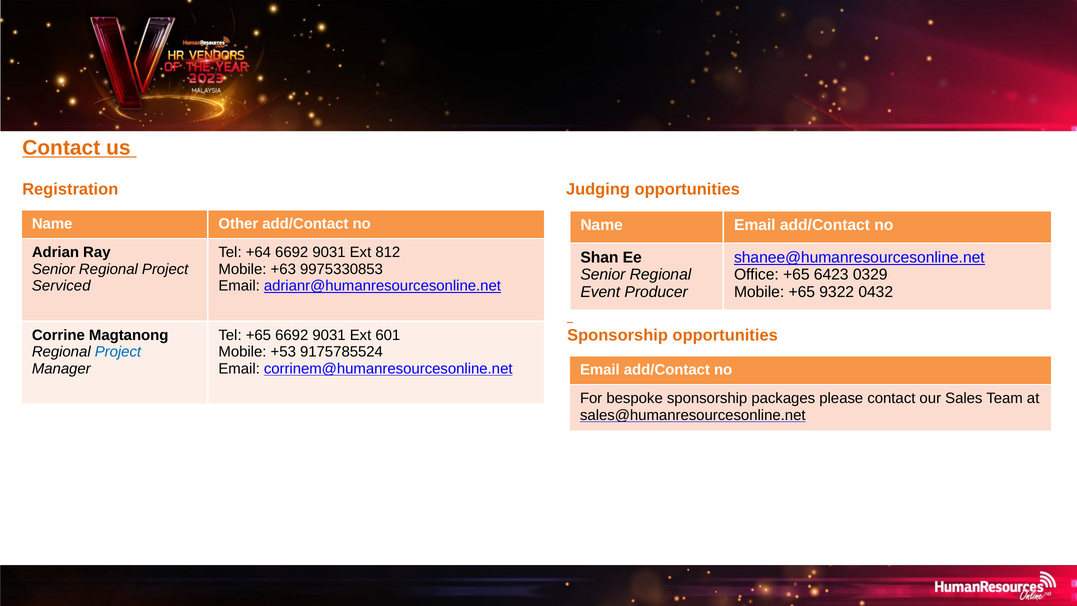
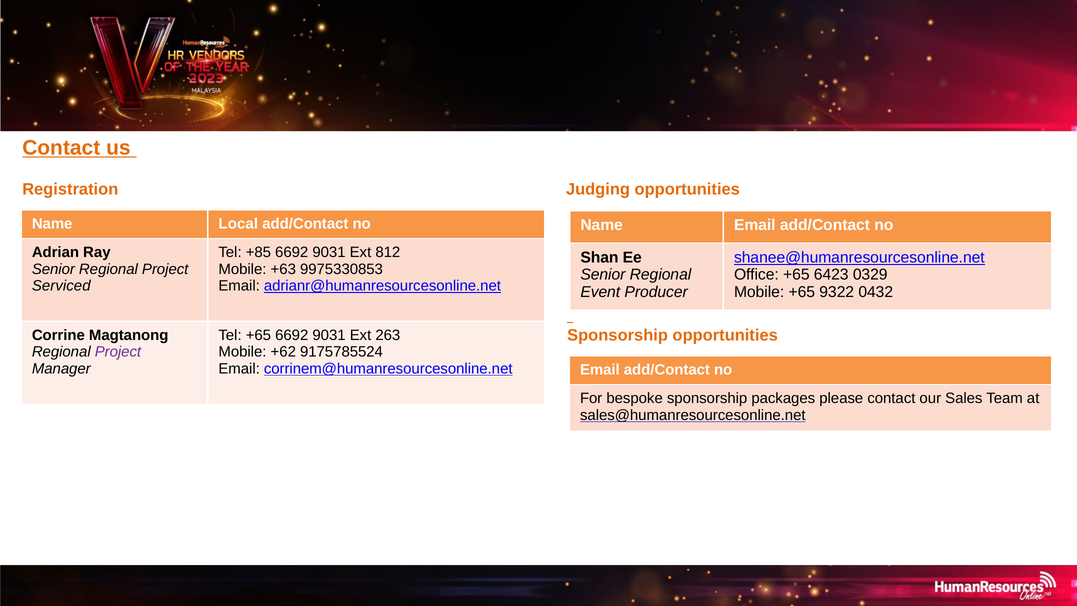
Other: Other -> Local (238, 224)
+64: +64 -> +85 (258, 252)
601: 601 -> 263 (388, 335)
Project colour: blue -> purple (118, 352)
+53: +53 -> +62 (283, 352)
